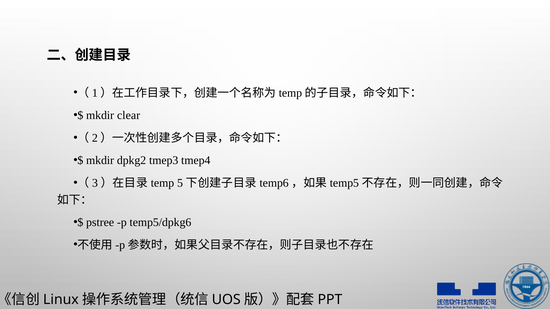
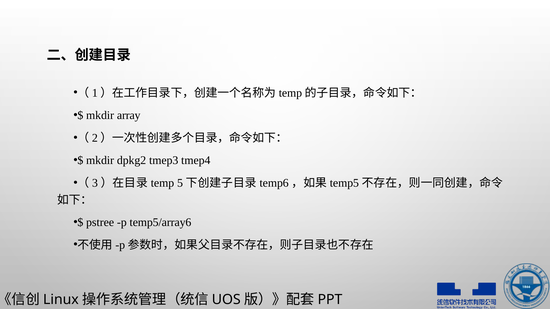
clear: clear -> array (129, 116)
temp5/dpkg6: temp5/dpkg6 -> temp5/array6 (160, 223)
